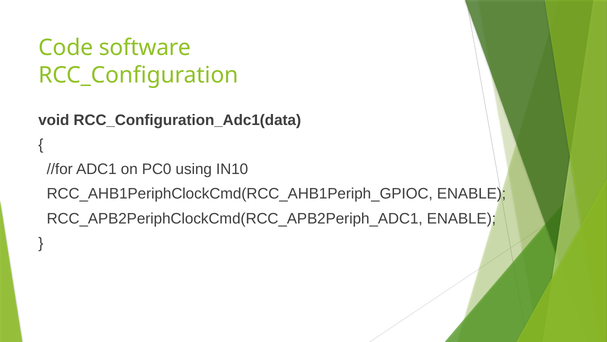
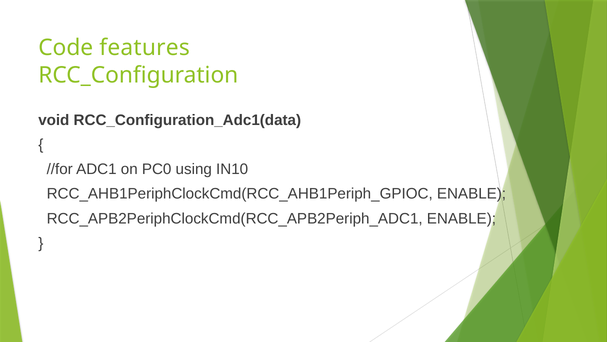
software: software -> features (145, 48)
